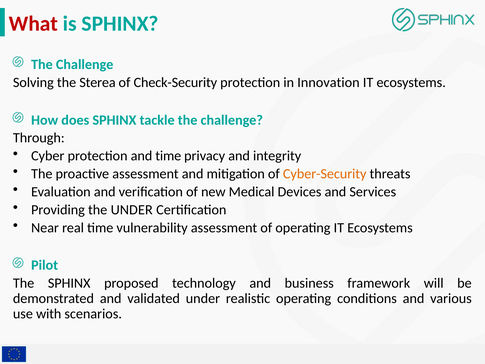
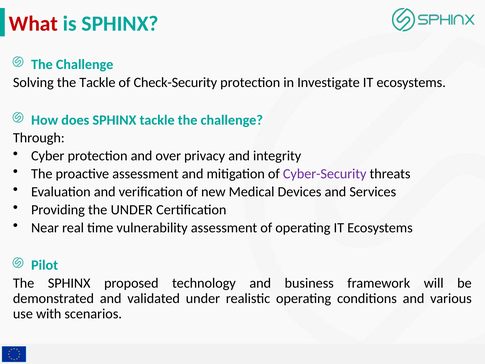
the Sterea: Sterea -> Tackle (97, 82)
Innovation: Innovation -> Investigate (329, 82)
and time: time -> over (168, 156)
Cyber-Security colour: orange -> purple (325, 174)
